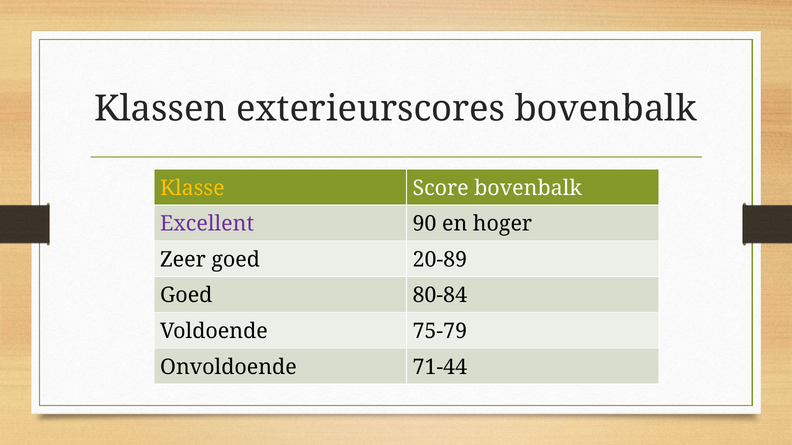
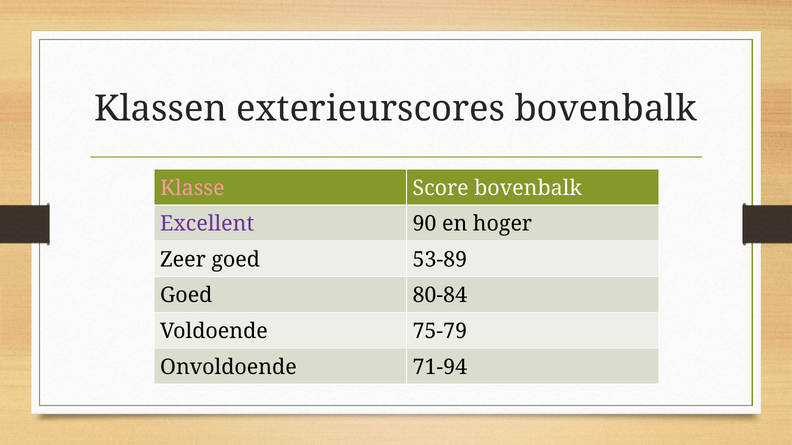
Klasse colour: yellow -> pink (192, 188)
20-89: 20-89 -> 53-89 (440, 260)
71-44: 71-44 -> 71-94 (440, 367)
